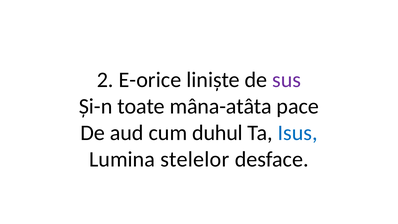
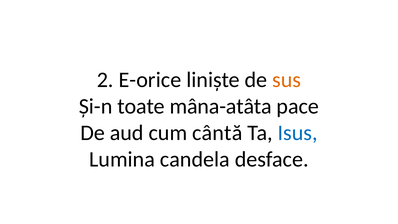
sus colour: purple -> orange (287, 80)
duhul: duhul -> cântă (217, 133)
stelelor: stelelor -> candela (195, 159)
